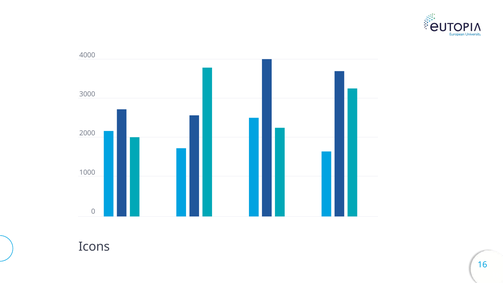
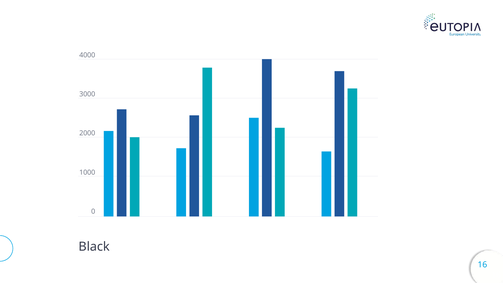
Icons: Icons -> Black (94, 247)
